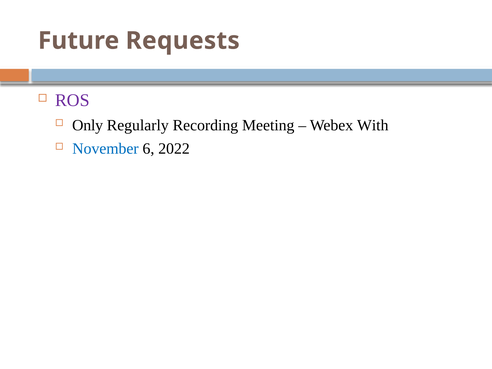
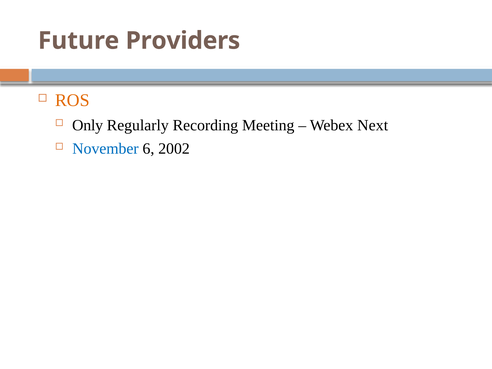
Requests: Requests -> Providers (183, 41)
ROS colour: purple -> orange (72, 100)
With: With -> Next (373, 125)
2022: 2022 -> 2002 (174, 149)
